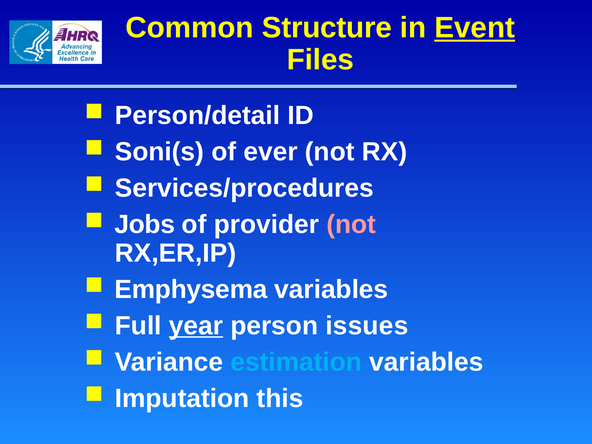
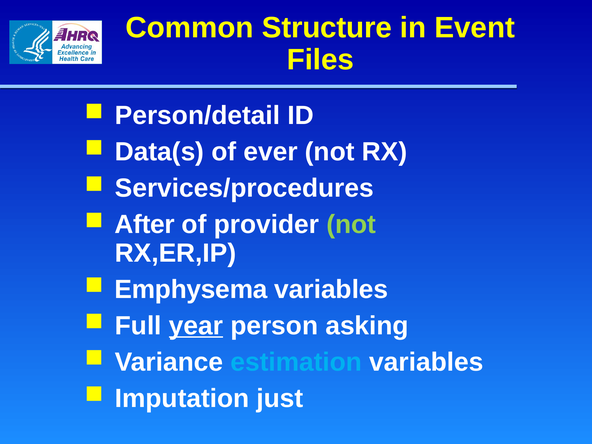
Event underline: present -> none (475, 28)
Soni(s: Soni(s -> Data(s (159, 152)
Jobs: Jobs -> After (145, 225)
not colour: pink -> light green (351, 225)
issues: issues -> asking (367, 326)
this: this -> just (280, 398)
